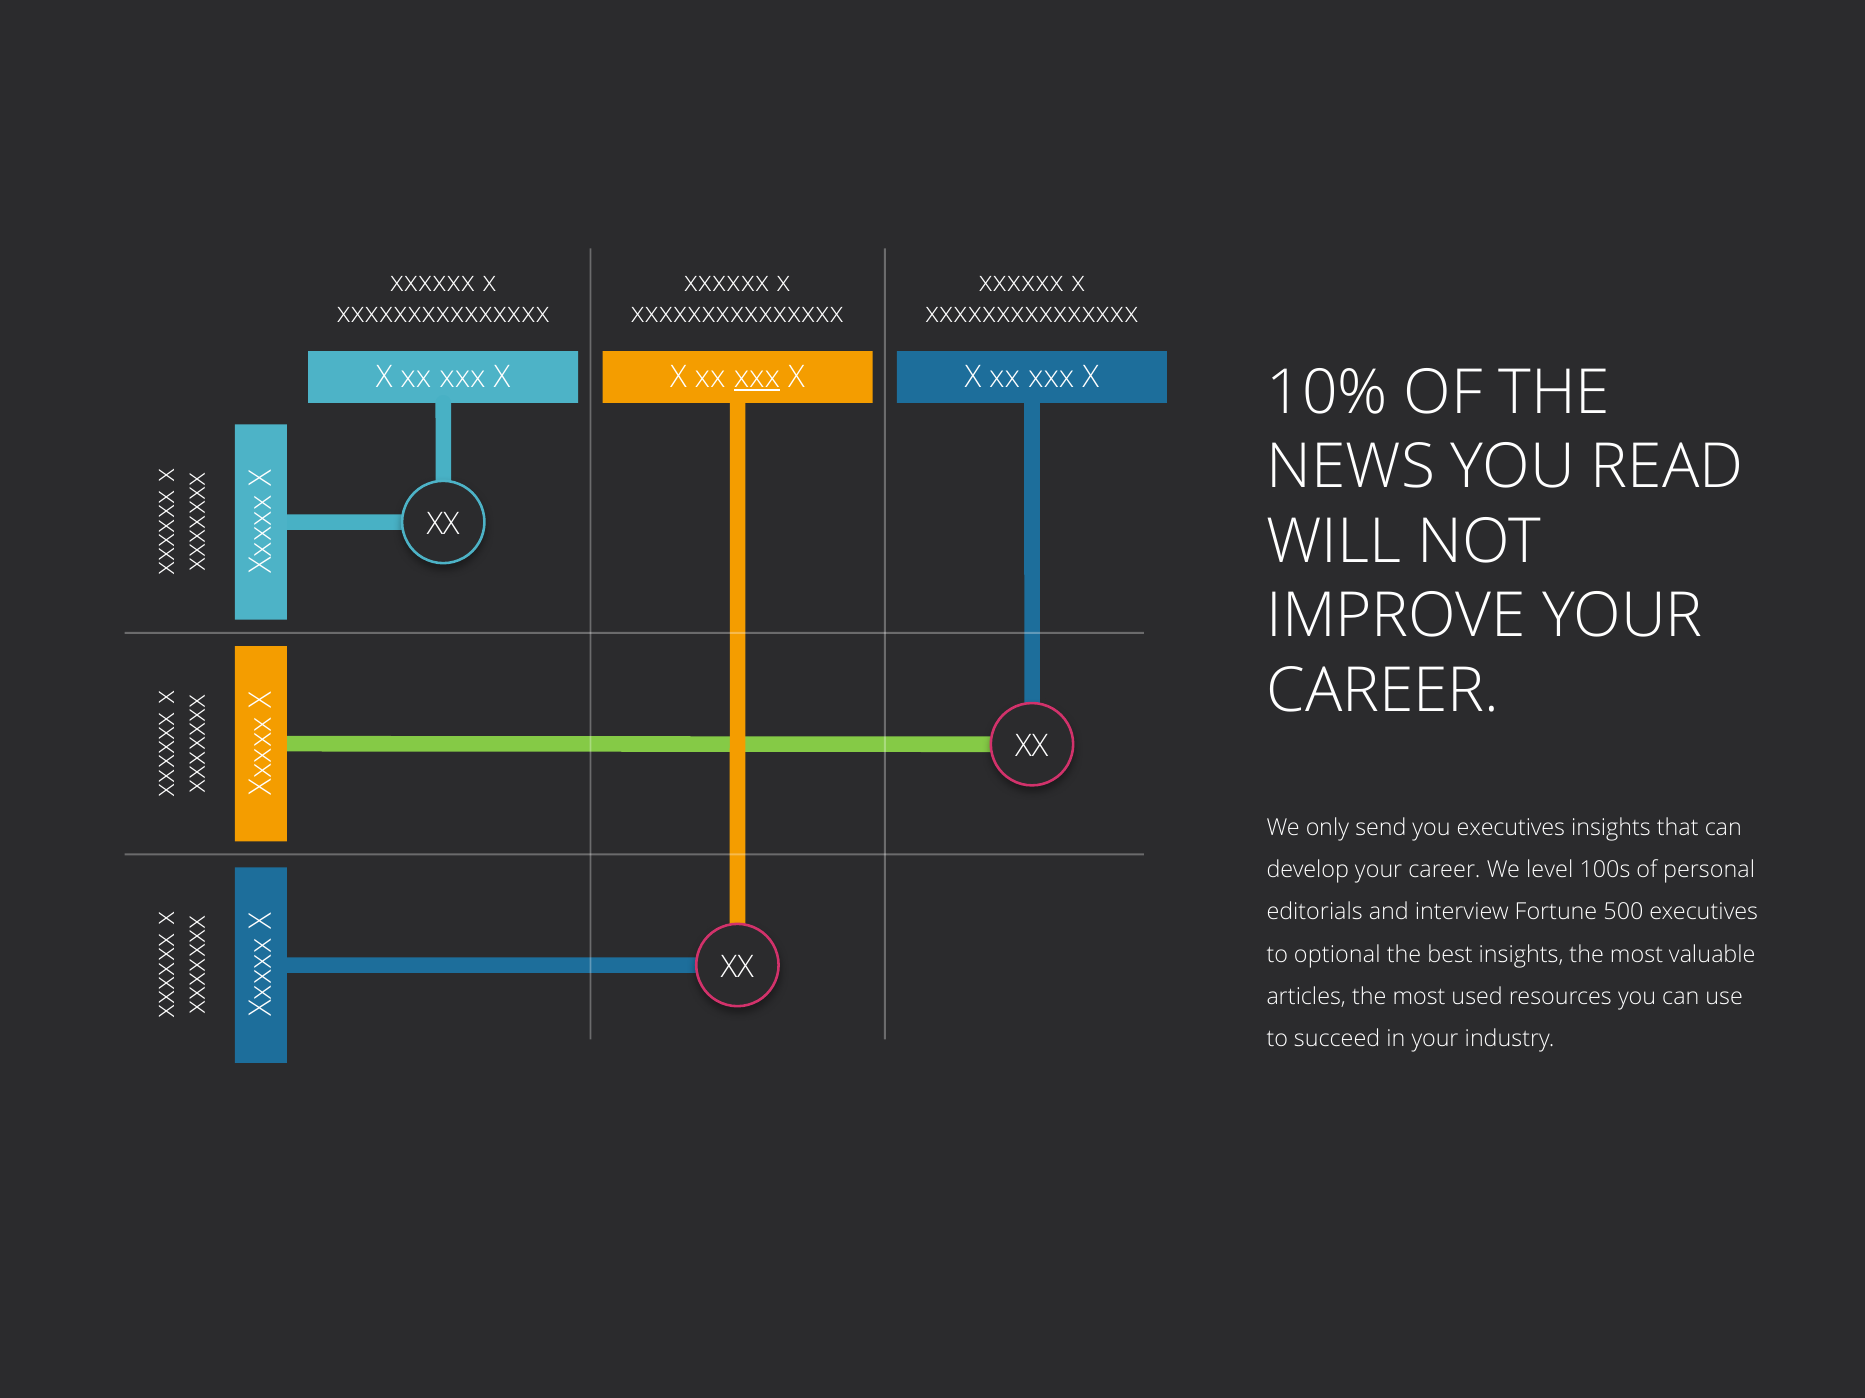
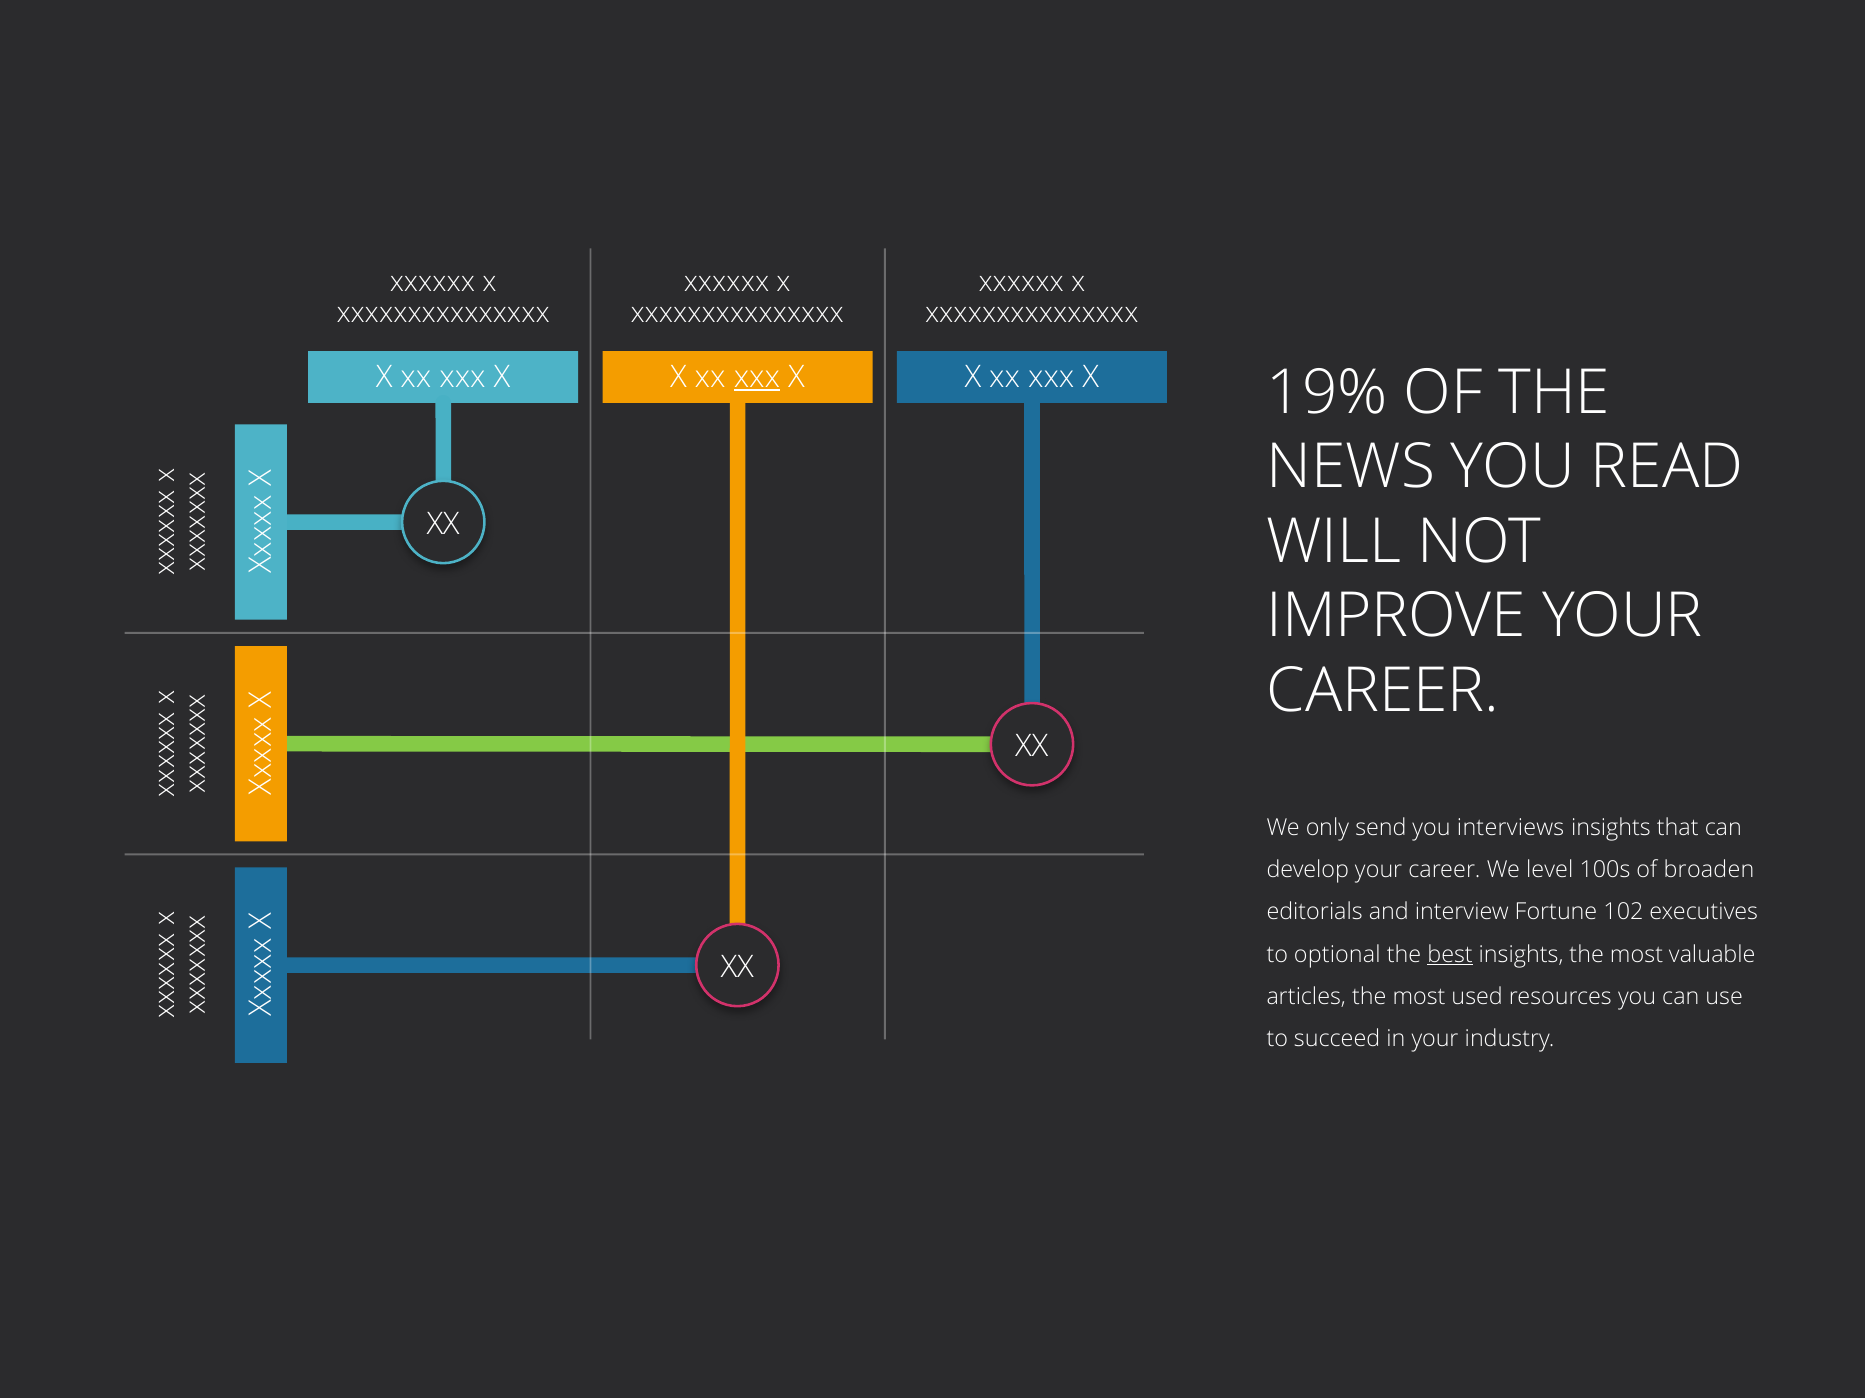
10%: 10% -> 19% (1327, 393)
you executives: executives -> interviews (1511, 829)
personal: personal -> broaden (1709, 871)
500: 500 -> 102 (1623, 913)
best underline: none -> present (1450, 955)
